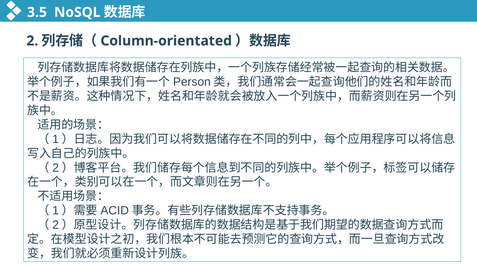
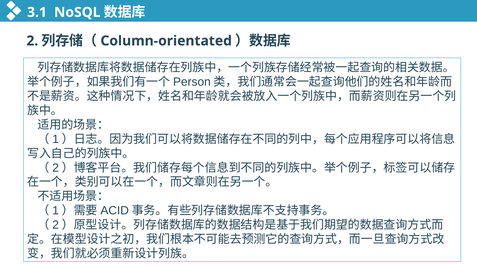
3.5: 3.5 -> 3.1 (37, 12)
